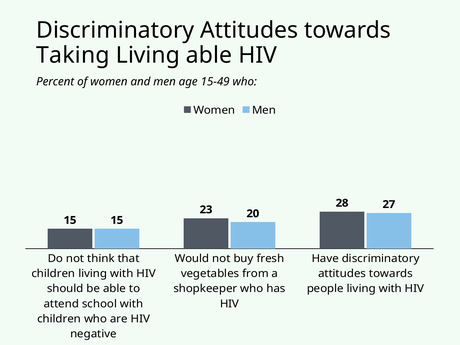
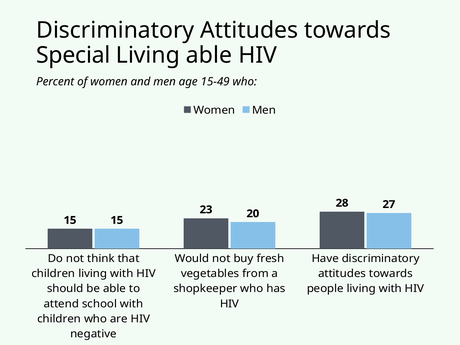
Taking: Taking -> Special (73, 55)
